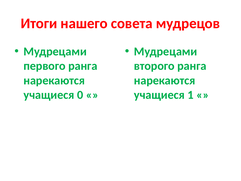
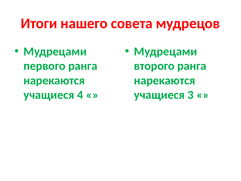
0: 0 -> 4 (80, 95)
1: 1 -> 3 (191, 95)
